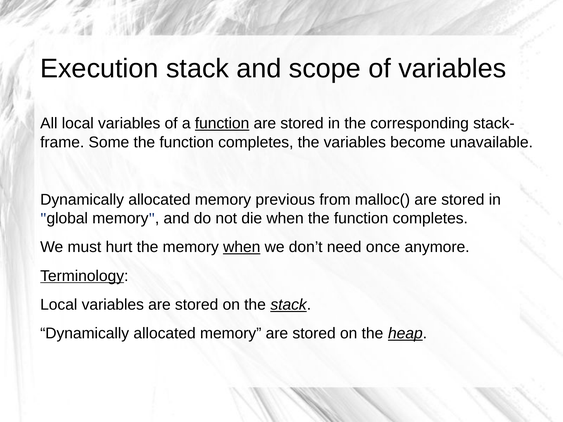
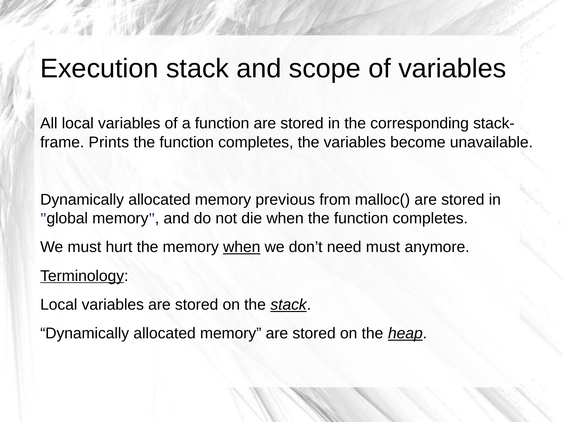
function underline: present -> none (222, 124)
Some: Some -> Prints (109, 142)
need once: once -> must (383, 247)
